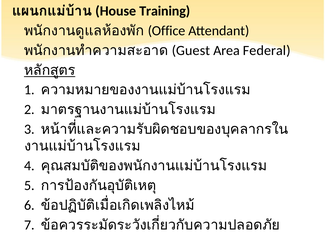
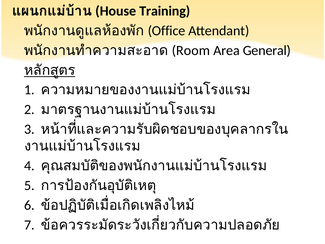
Guest: Guest -> Room (191, 50)
Federal: Federal -> General (267, 50)
